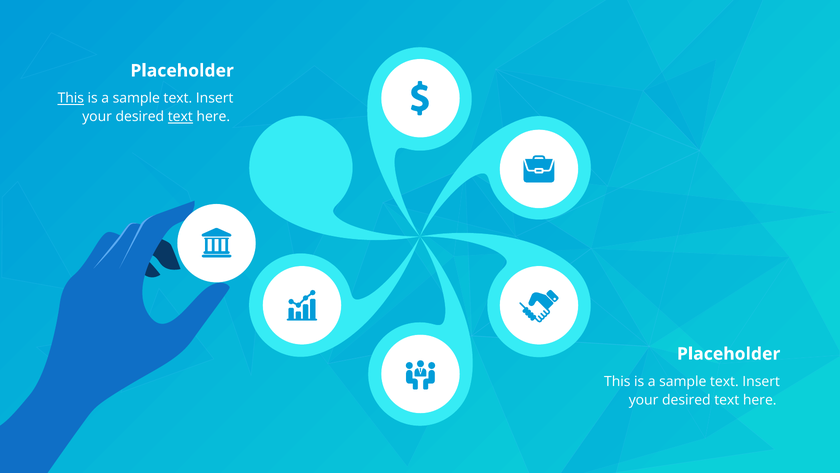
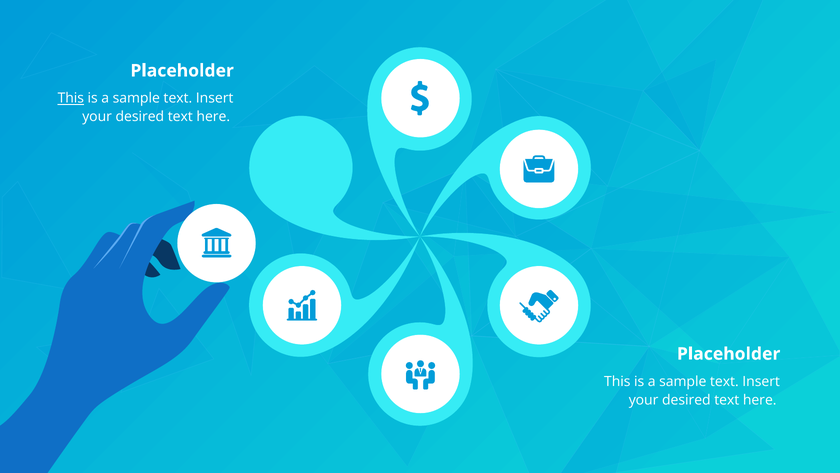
text underline: present -> none (180, 117)
